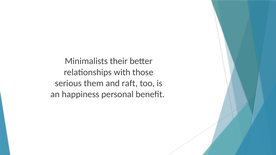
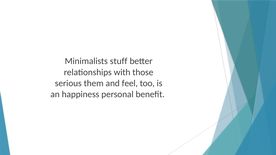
their: their -> stuff (119, 61)
raft: raft -> feel (130, 83)
